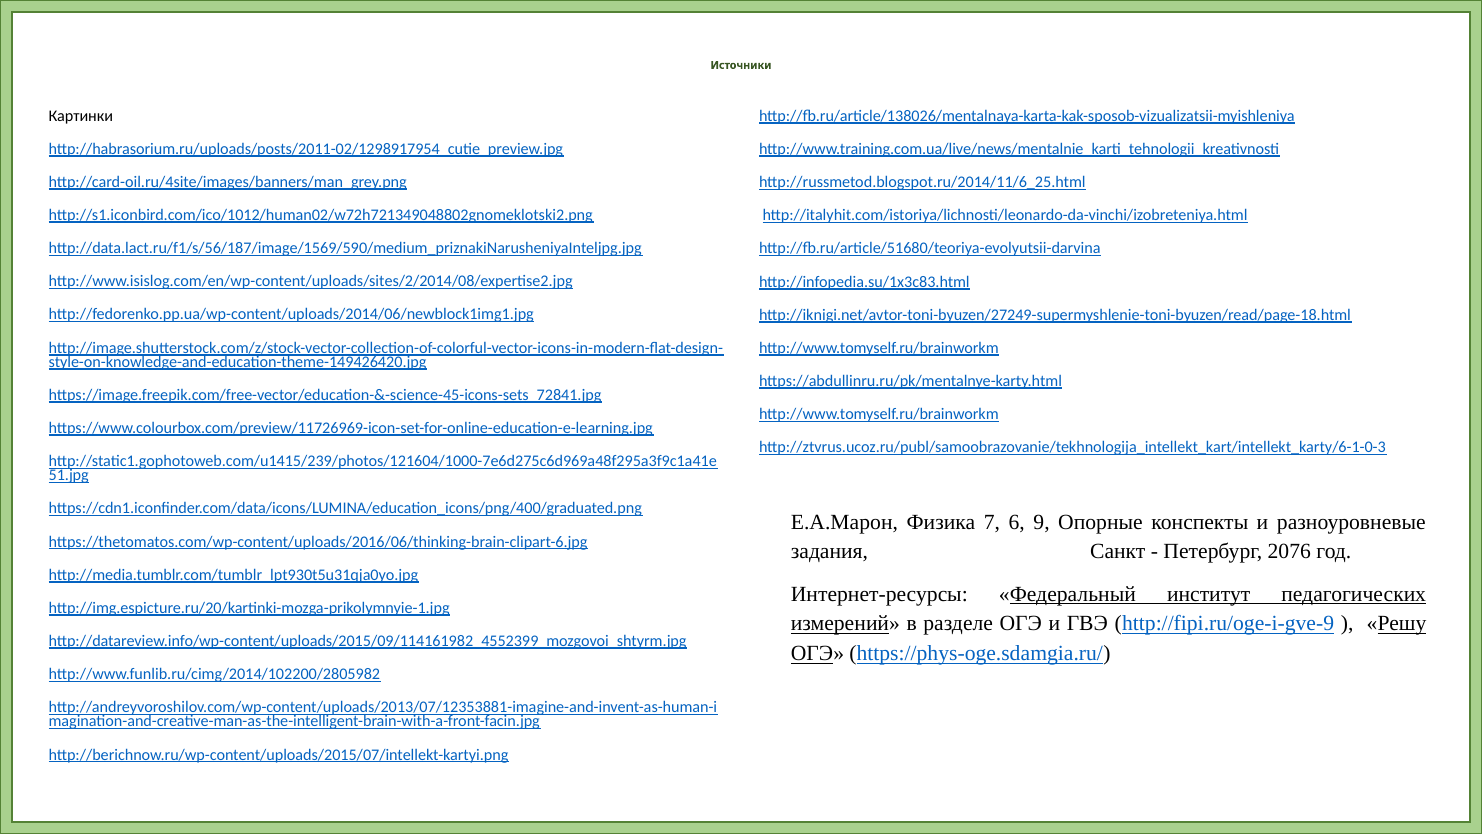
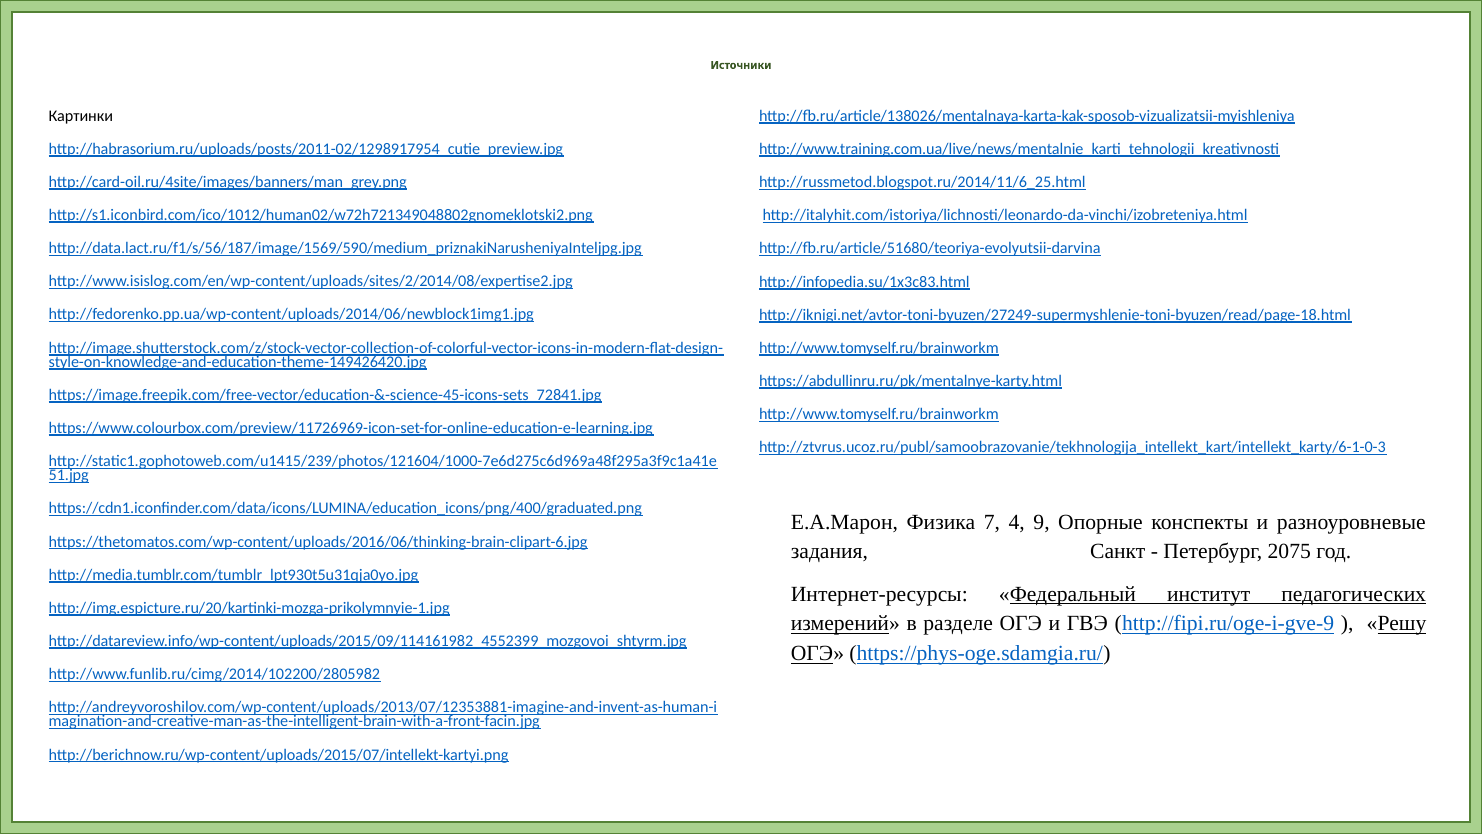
6: 6 -> 4 (1017, 522)
2076: 2076 -> 2075 (1289, 551)
